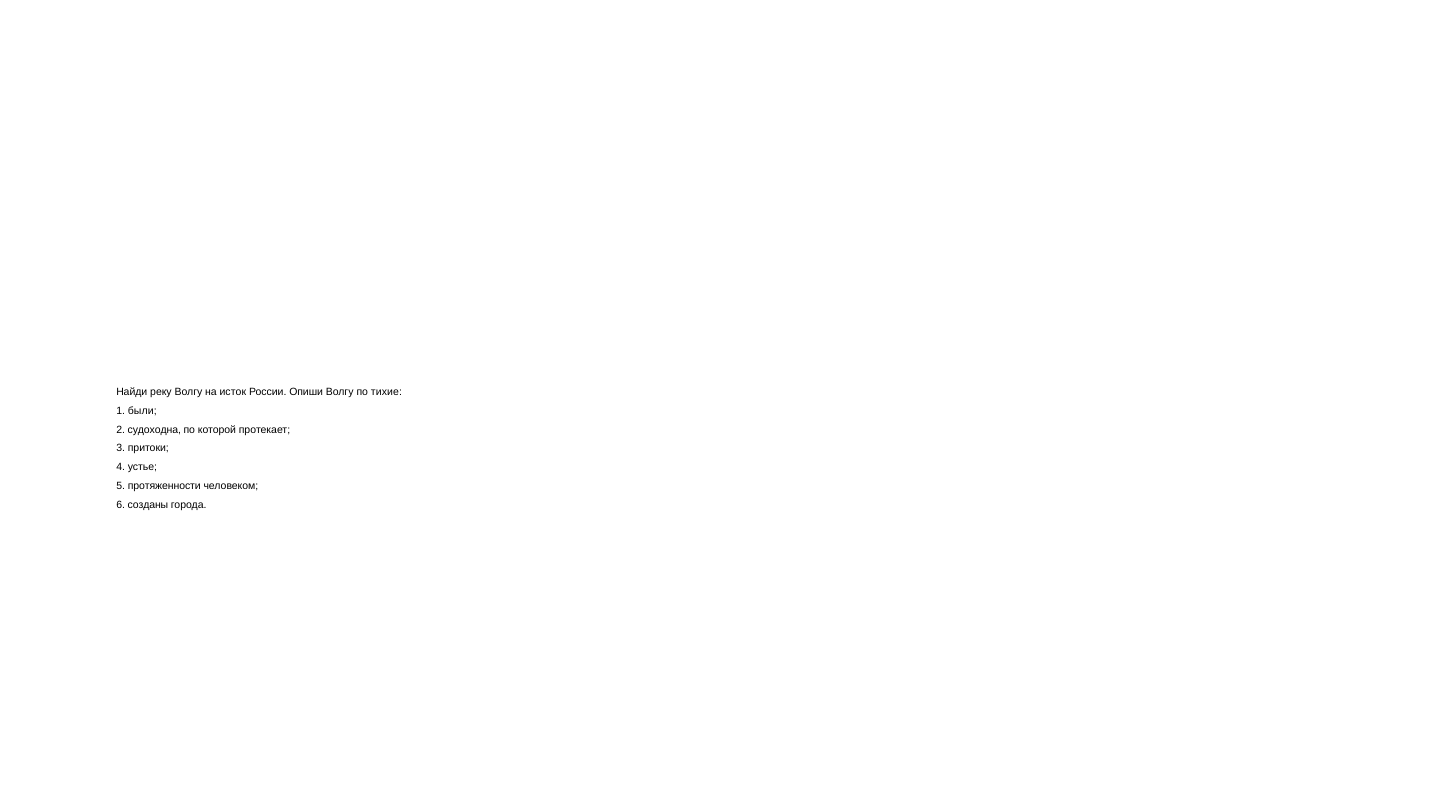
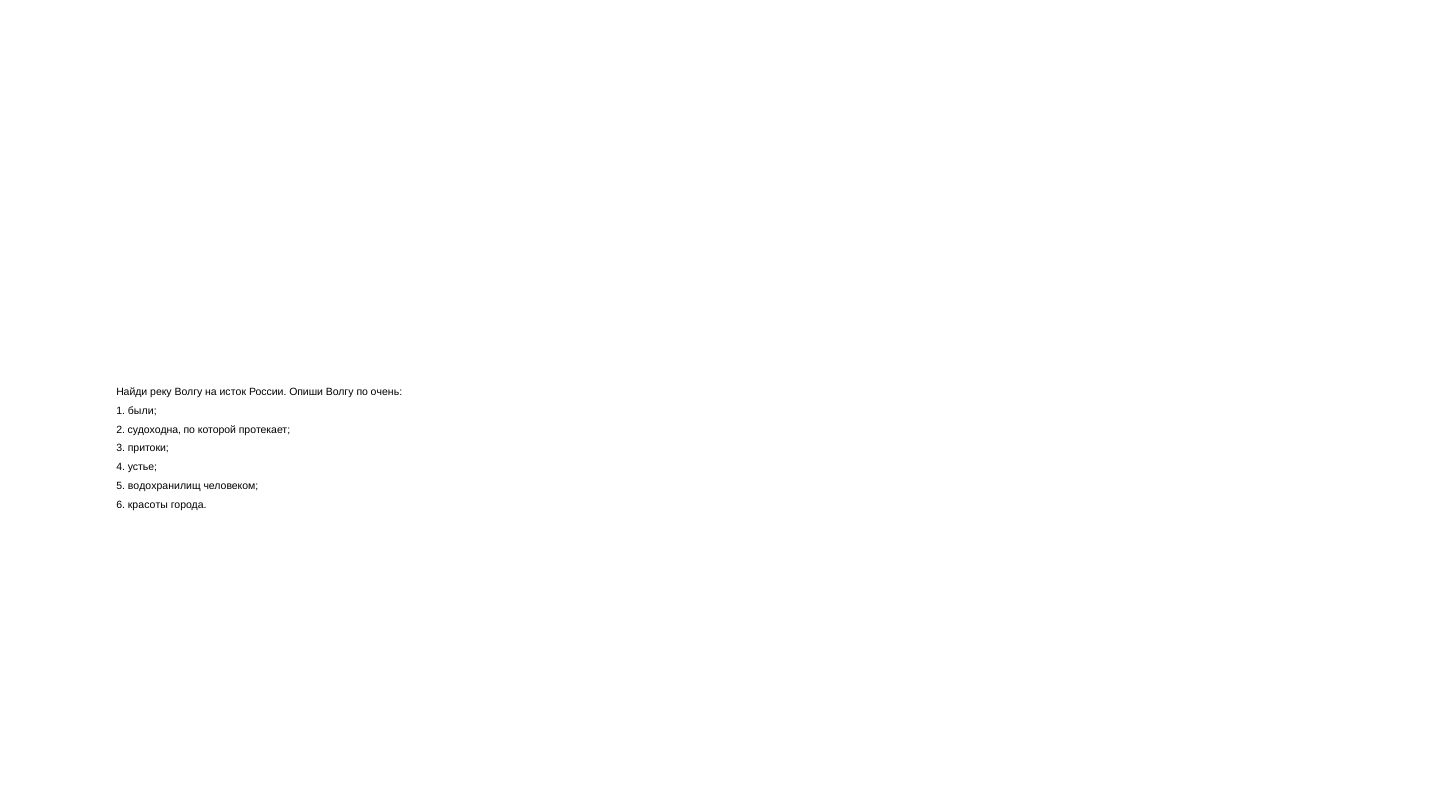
тихие: тихие -> очень (386, 392)
протяженности: протяженности -> водохранилищ (164, 486)
созданы: созданы -> красоты (148, 505)
